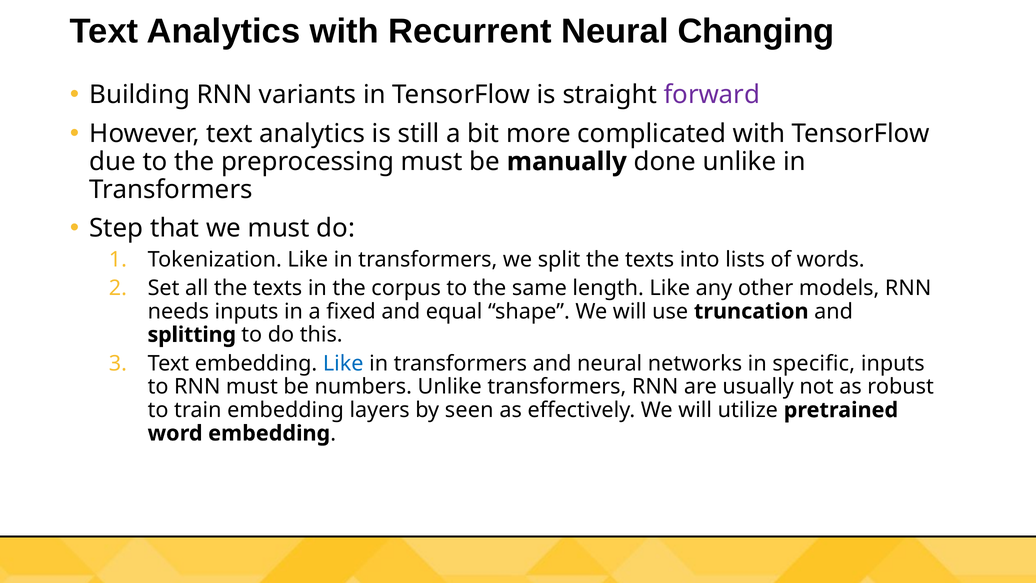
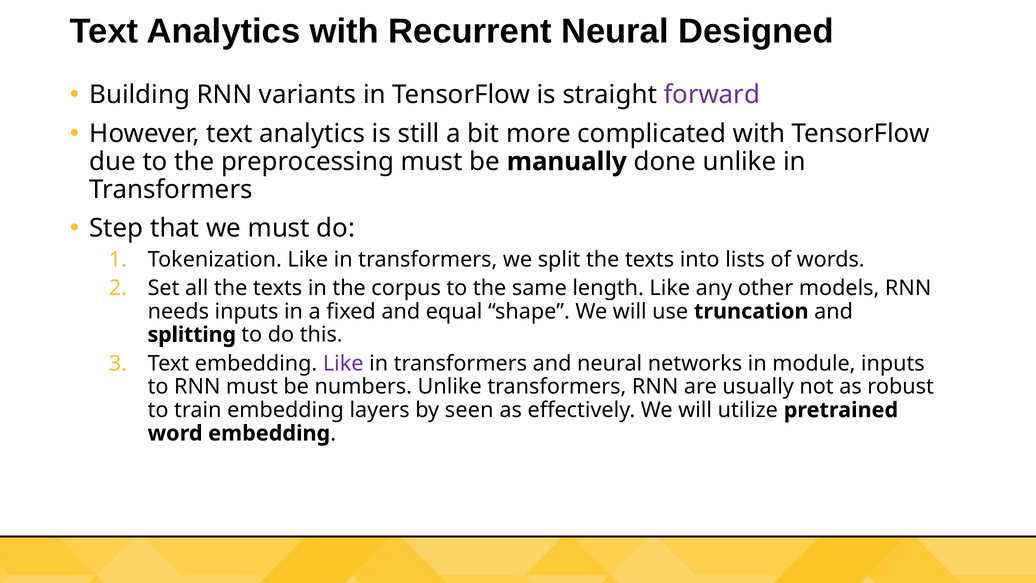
Changing: Changing -> Designed (756, 32)
Like colour: blue -> purple (343, 363)
specific: specific -> module (814, 363)
